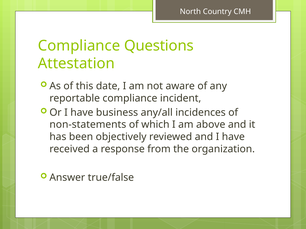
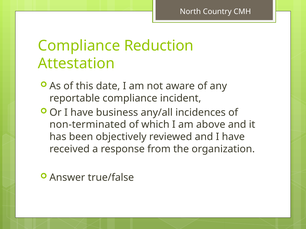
Questions: Questions -> Reduction (159, 46)
non-statements: non-statements -> non-terminated (88, 125)
